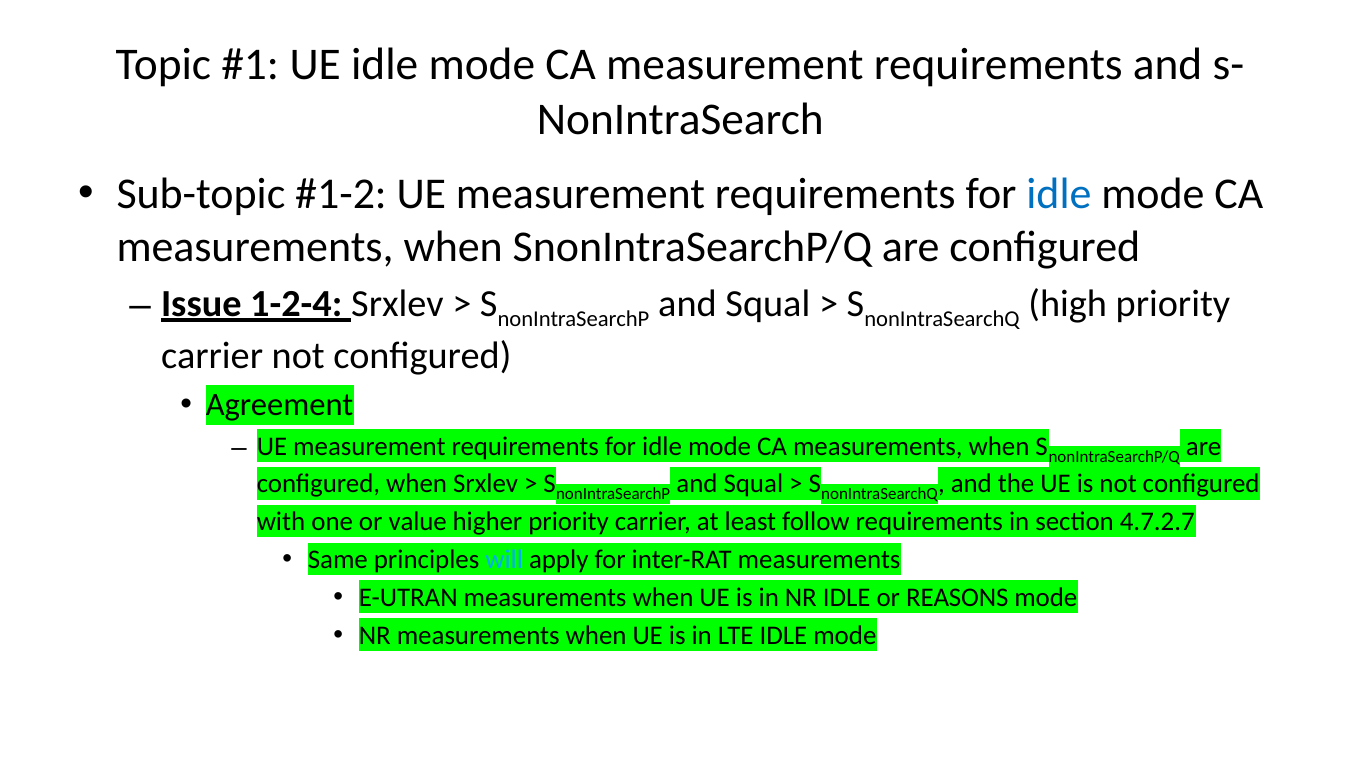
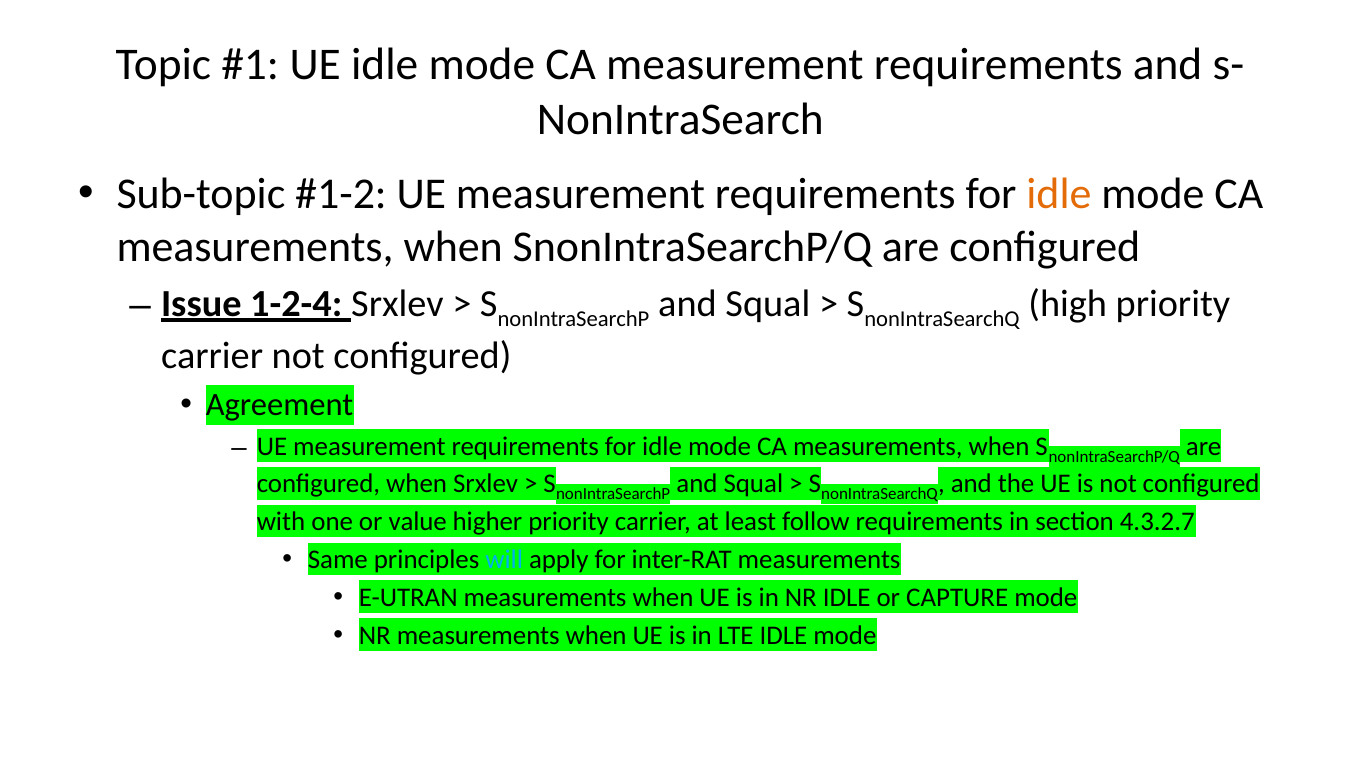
idle colour: blue -> orange (1059, 194)
4.7.2.7: 4.7.2.7 -> 4.3.2.7 (1157, 522)
REASONS: REASONS -> CAPTURE (957, 598)
